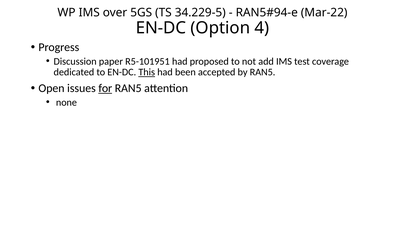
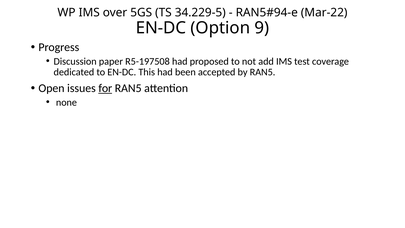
4: 4 -> 9 (262, 28)
R5-101951: R5-101951 -> R5-197508 (147, 61)
This underline: present -> none (147, 72)
